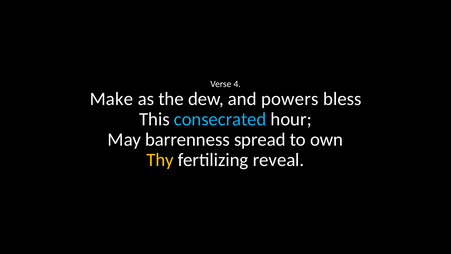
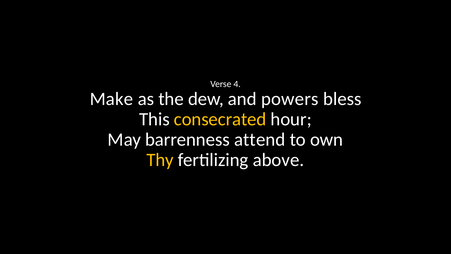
consecrated colour: light blue -> yellow (220, 119)
spread: spread -> attend (260, 140)
reveal: reveal -> above (278, 160)
